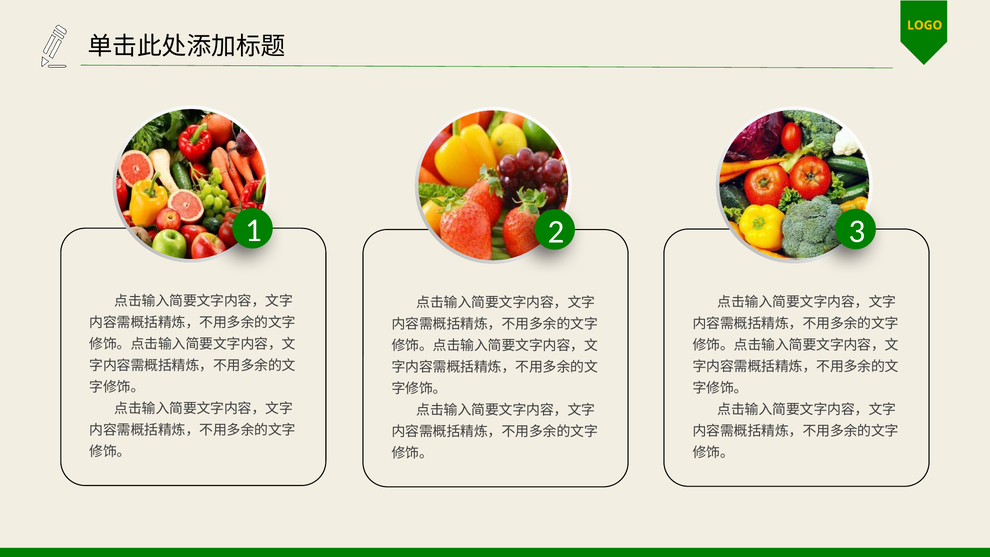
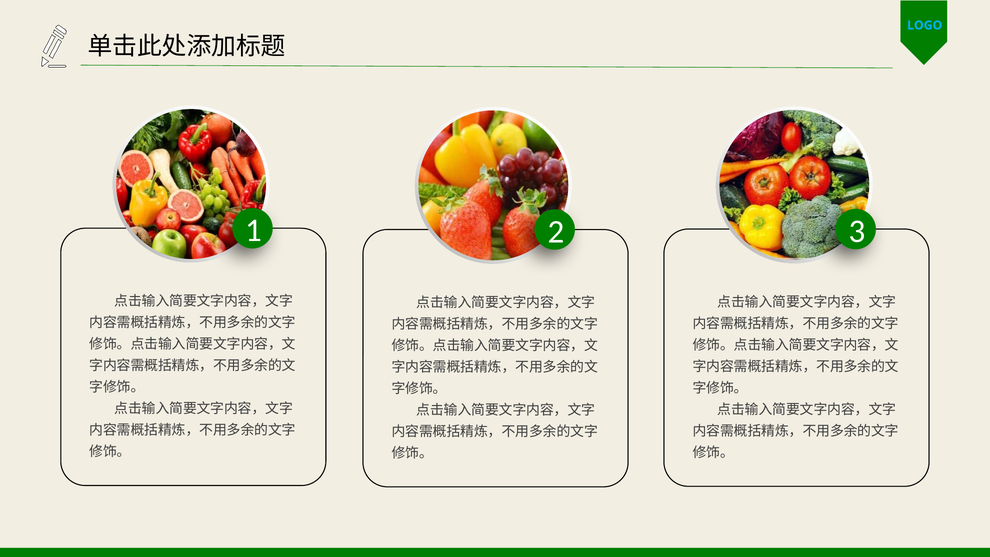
LOGO colour: yellow -> light blue (925, 25)
